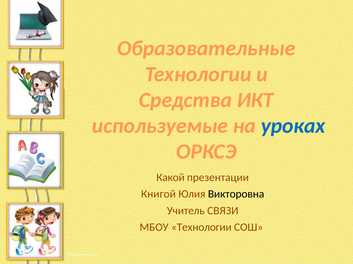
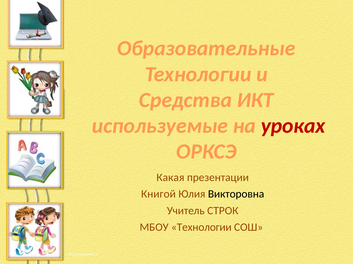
уроках colour: blue -> red (293, 126)
Какой: Какой -> Какая (170, 178)
СВЯЗИ: СВЯЗИ -> СТРОК (223, 211)
